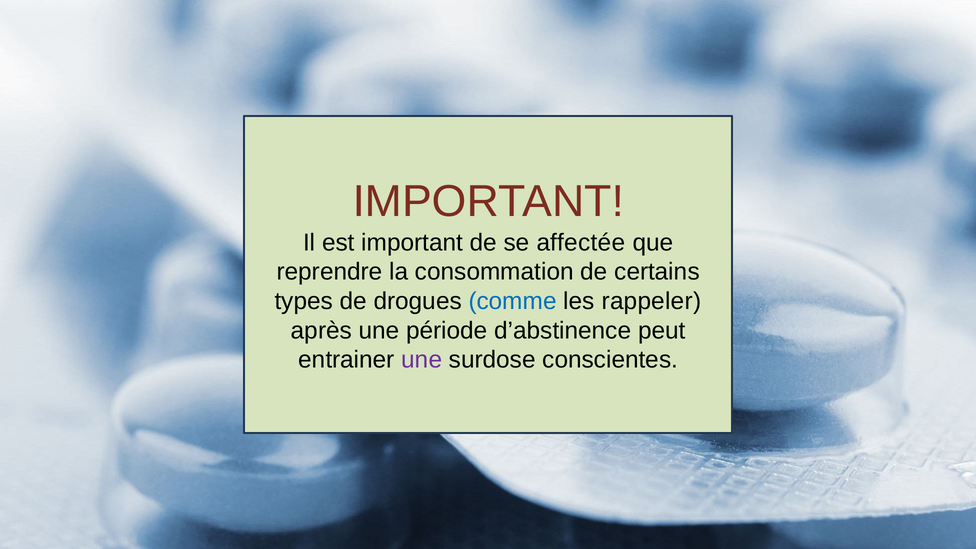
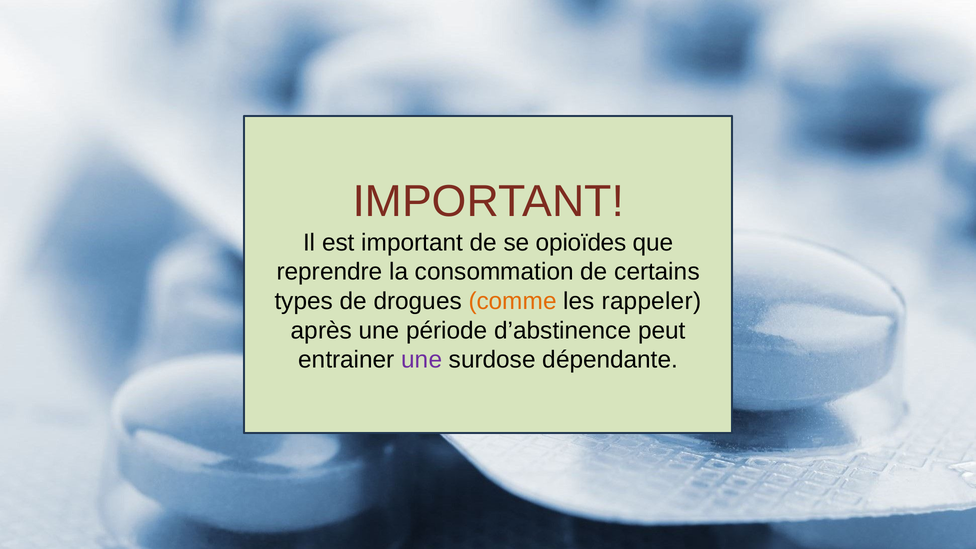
affectée: affectée -> opioïdes (581, 243)
comme colour: blue -> orange (513, 301)
conscientes: conscientes -> dépendante (610, 360)
